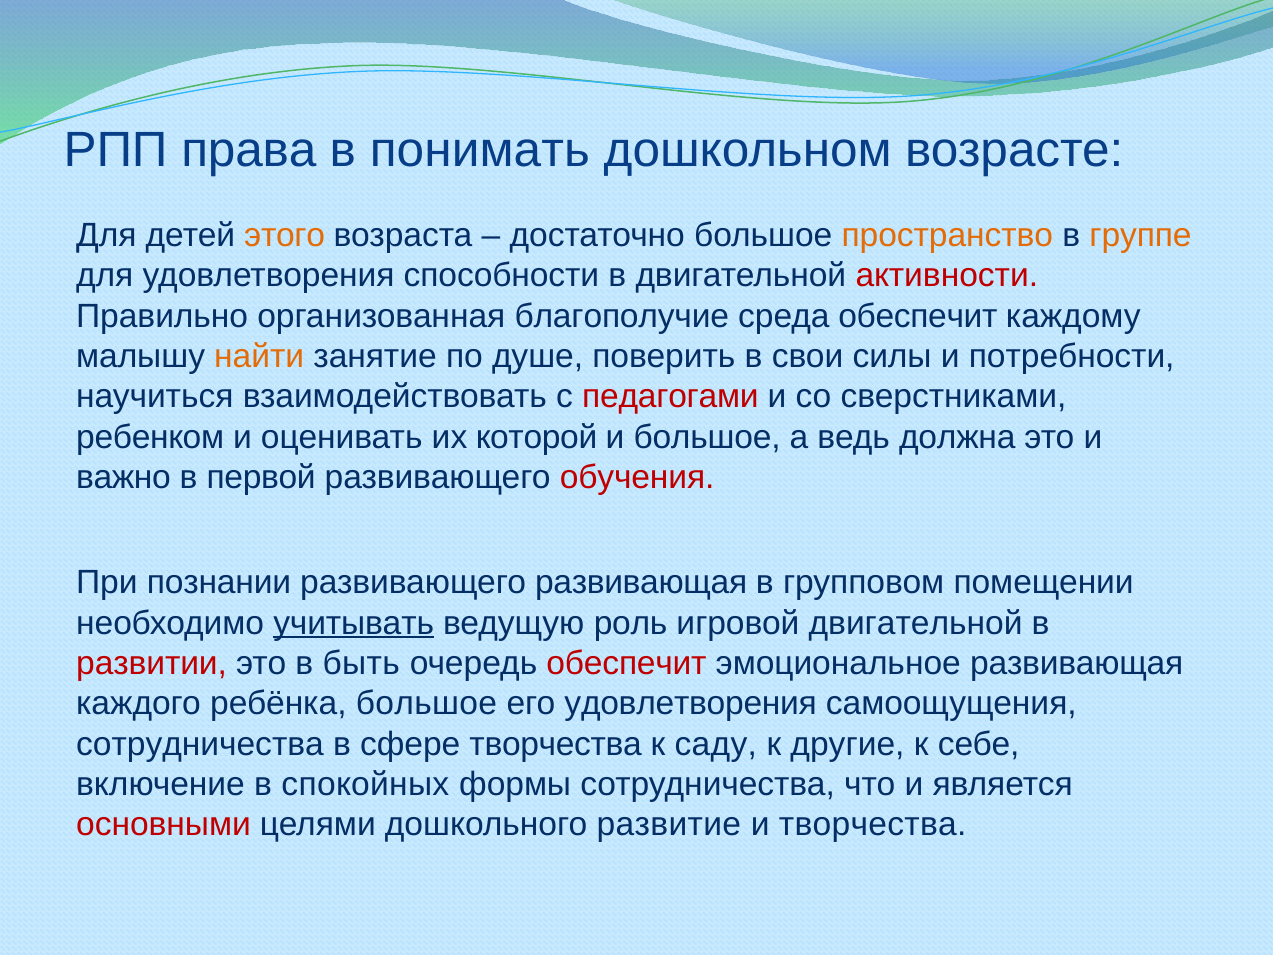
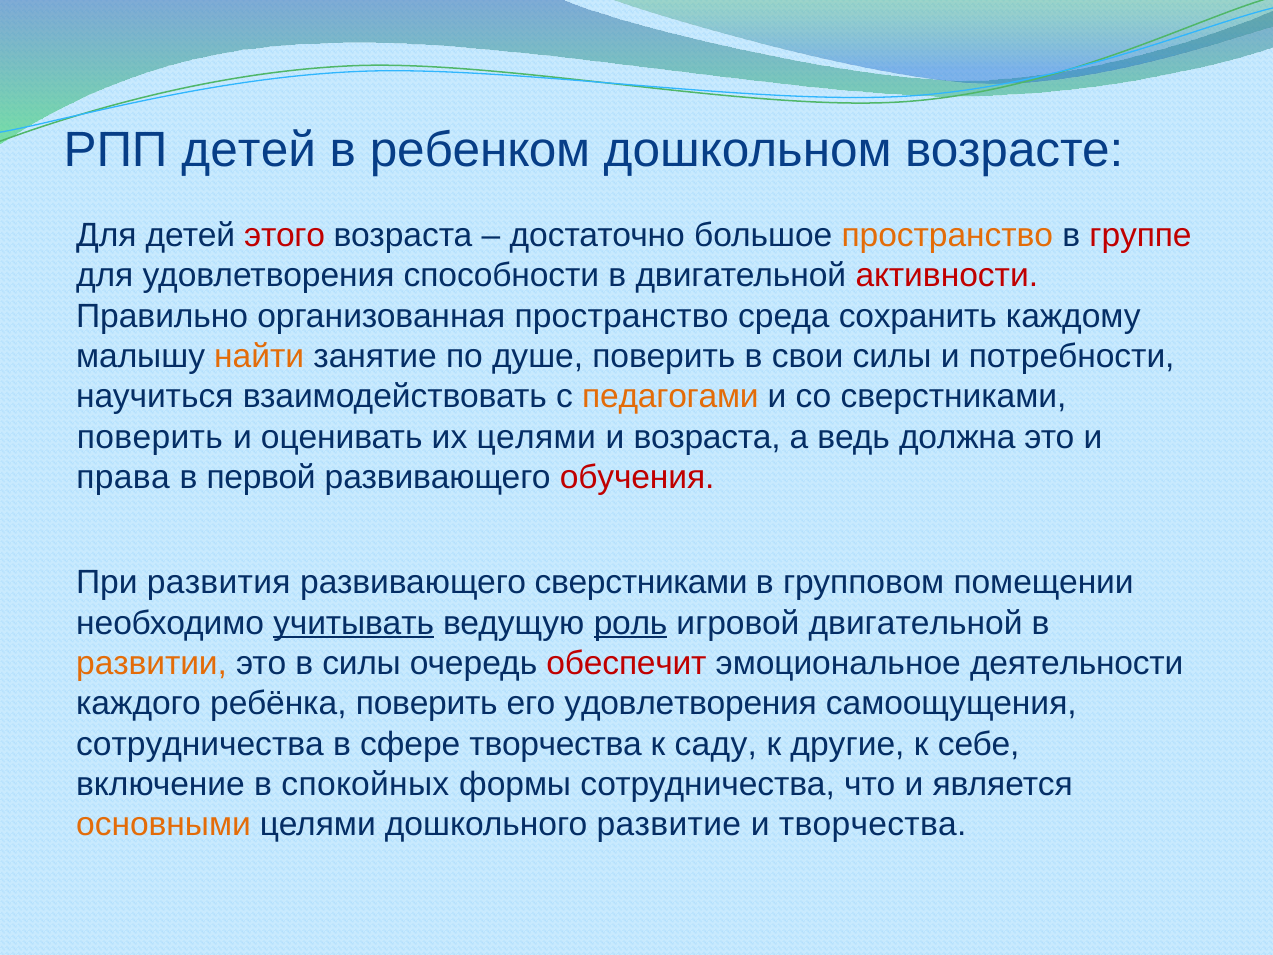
РПП права: права -> детей (249, 150)
понимать: понимать -> ребенком (480, 150)
этого colour: orange -> red (285, 235)
группе colour: orange -> red (1141, 235)
организованная благополучие: благополучие -> пространство (622, 316)
среда обеспечит: обеспечит -> сохранить (918, 316)
педагогами colour: red -> orange (670, 397)
ребенком: ребенком -> поверить (150, 437)
их которой: которой -> целями (536, 437)
и большое: большое -> возраста (707, 437)
важно: важно -> права (123, 477)
познании: познании -> развития (219, 583)
развивающего развивающая: развивающая -> сверстниками (641, 583)
роль underline: none -> present (631, 623)
развитии colour: red -> orange (152, 663)
в быть: быть -> силы (362, 663)
эмоциональное развивающая: развивающая -> деятельности (1077, 663)
ребёнка большое: большое -> поверить (427, 703)
основными colour: red -> orange (163, 824)
